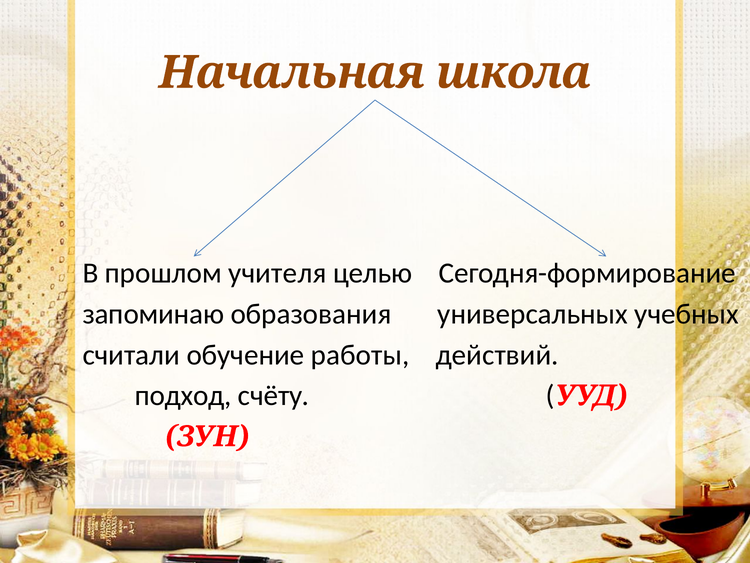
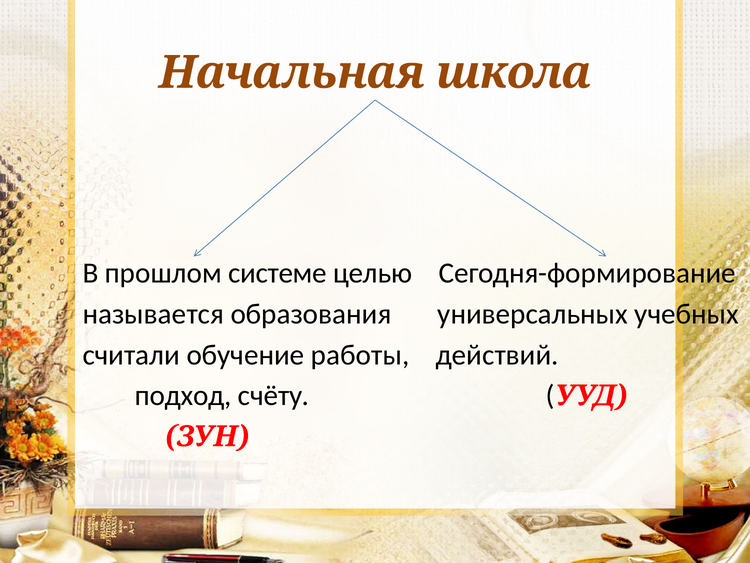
учителя: учителя -> системе (278, 273)
запоминаю: запоминаю -> называется (153, 314)
